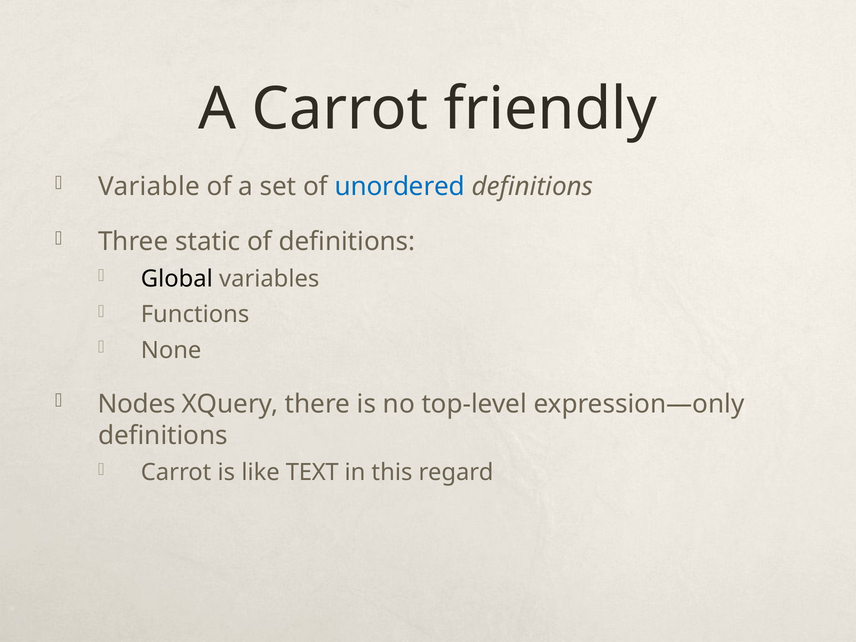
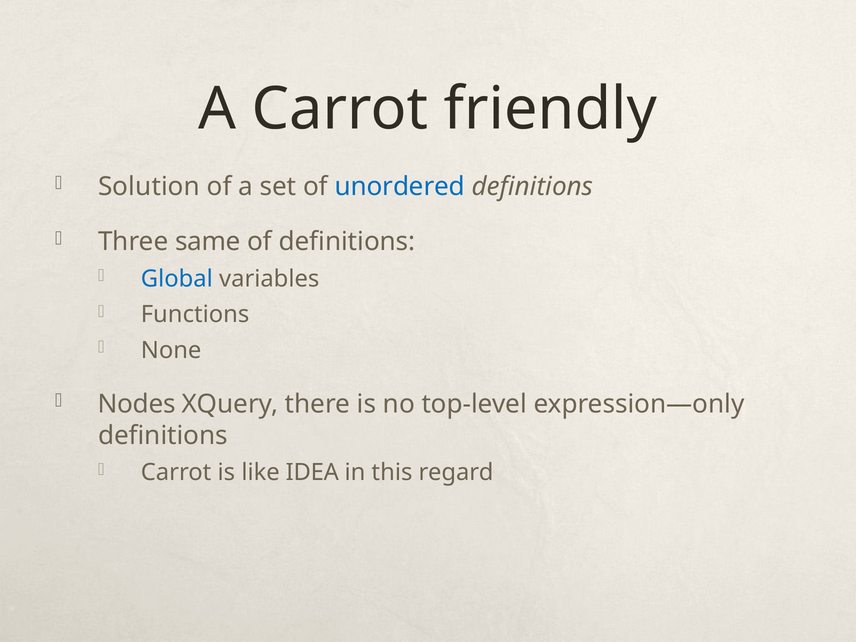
Variable: Variable -> Solution (149, 187)
static: static -> same (208, 242)
Global colour: black -> blue (177, 279)
TEXT: TEXT -> IDEA (312, 472)
